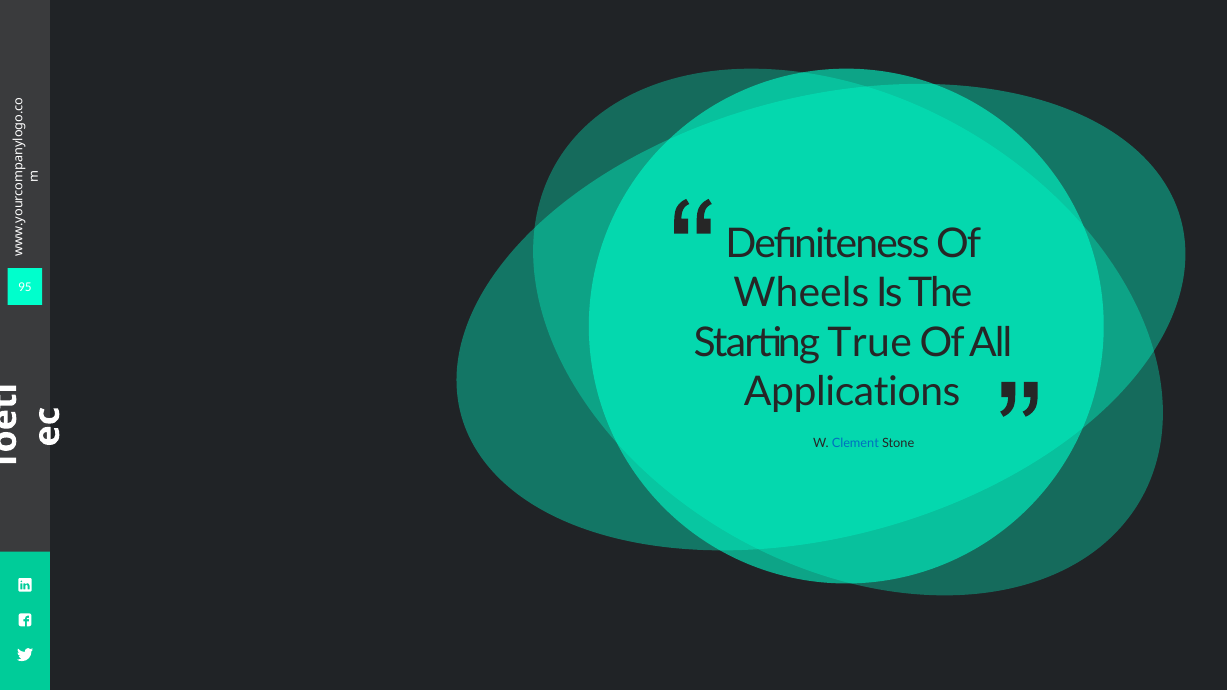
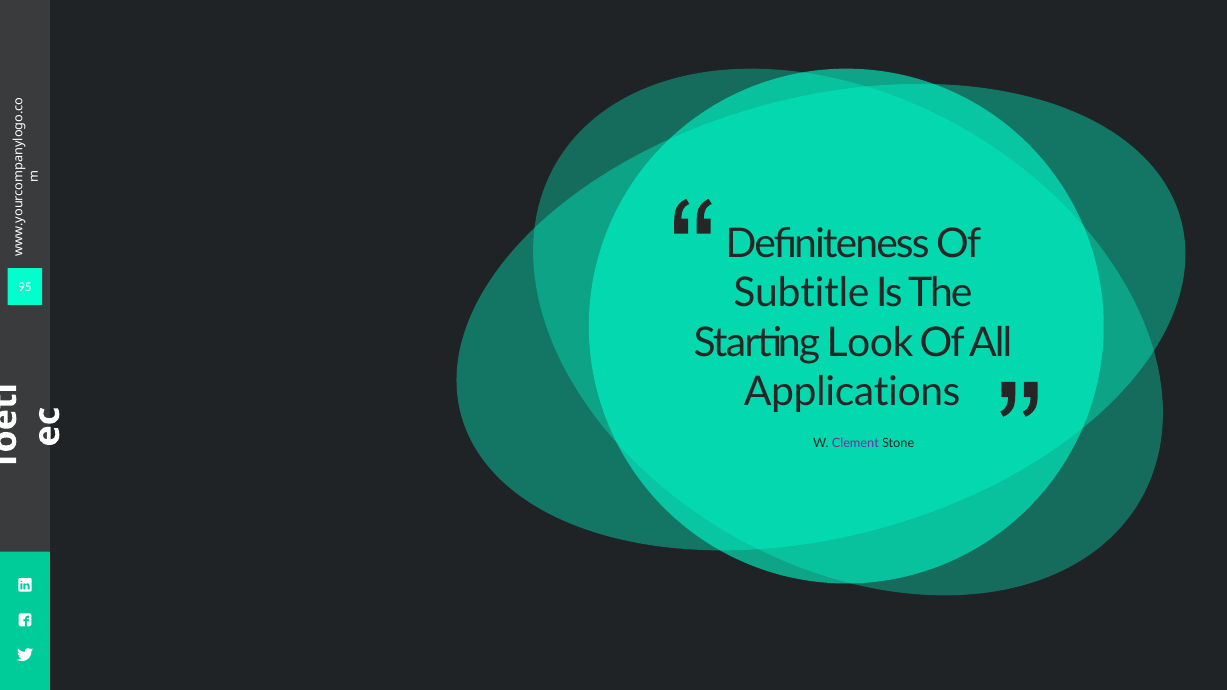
Wheels: Wheels -> Subtitle (801, 294)
True: True -> Look (870, 343)
Clement colour: blue -> purple (855, 444)
